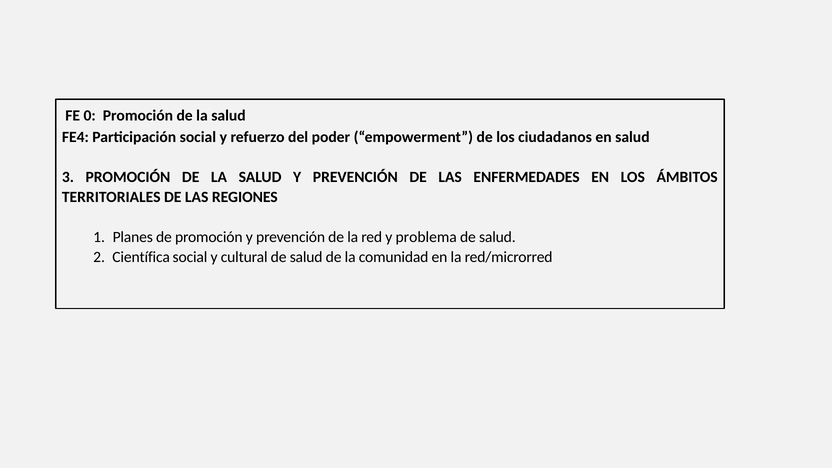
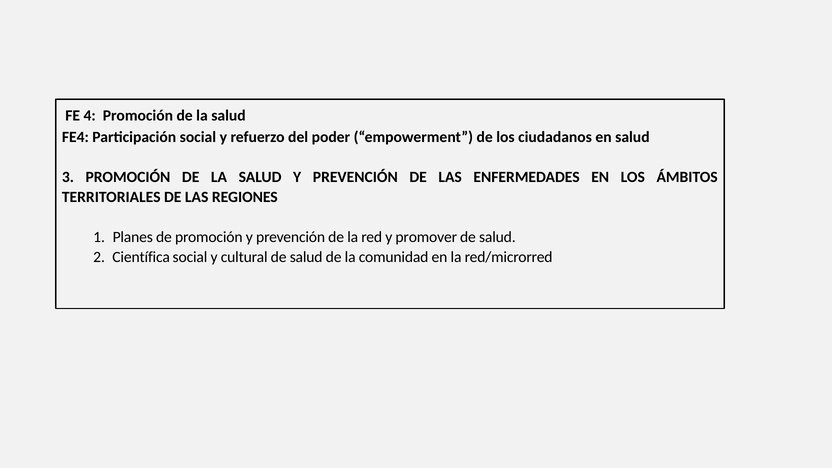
0: 0 -> 4 (90, 116)
problema: problema -> promover (426, 237)
